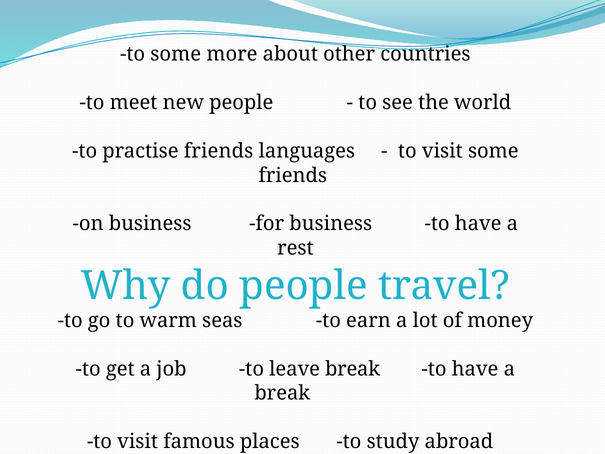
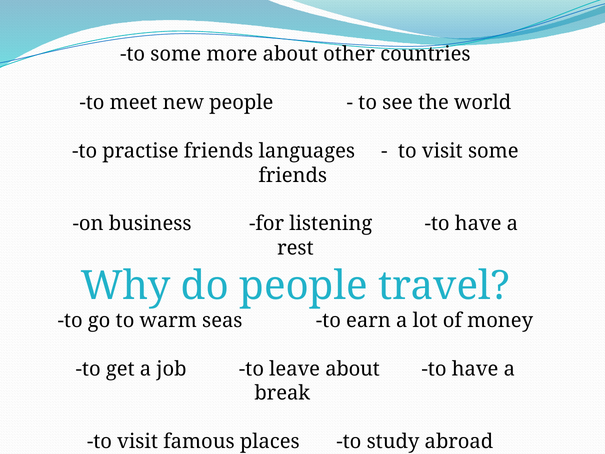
for business: business -> listening (331, 224)
leave break: break -> about (353, 369)
